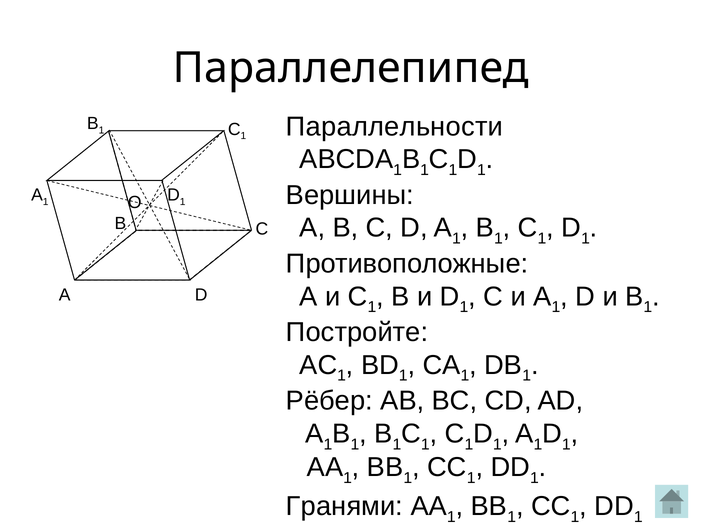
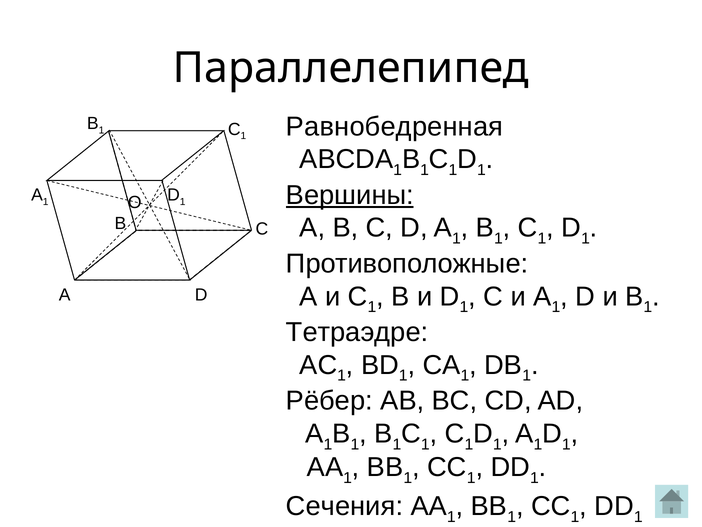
Параллельности: Параллельности -> Равнобедренная (395, 126)
Вершины underline: none -> present (350, 195)
Постройте: Постройте -> Тетраэдре (357, 332)
Гранями: Гранями -> Сечения (345, 506)
